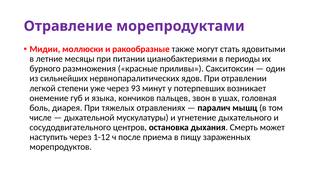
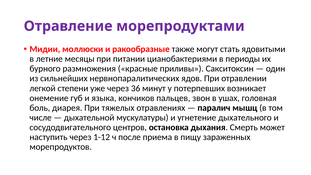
93: 93 -> 36 (136, 88)
